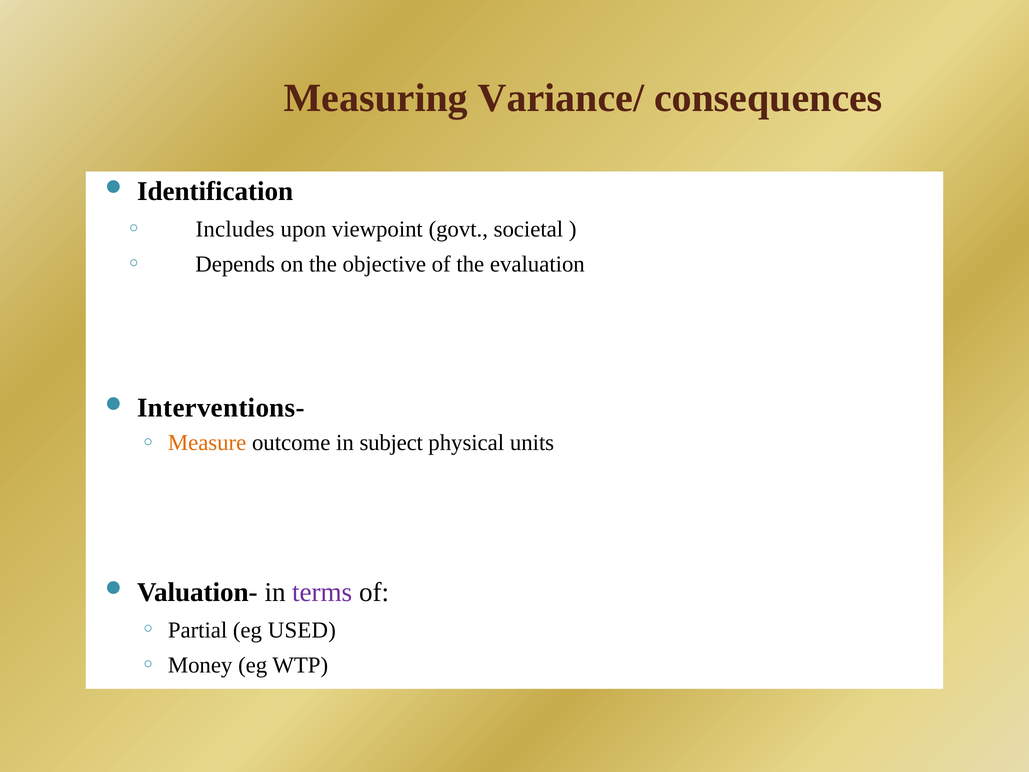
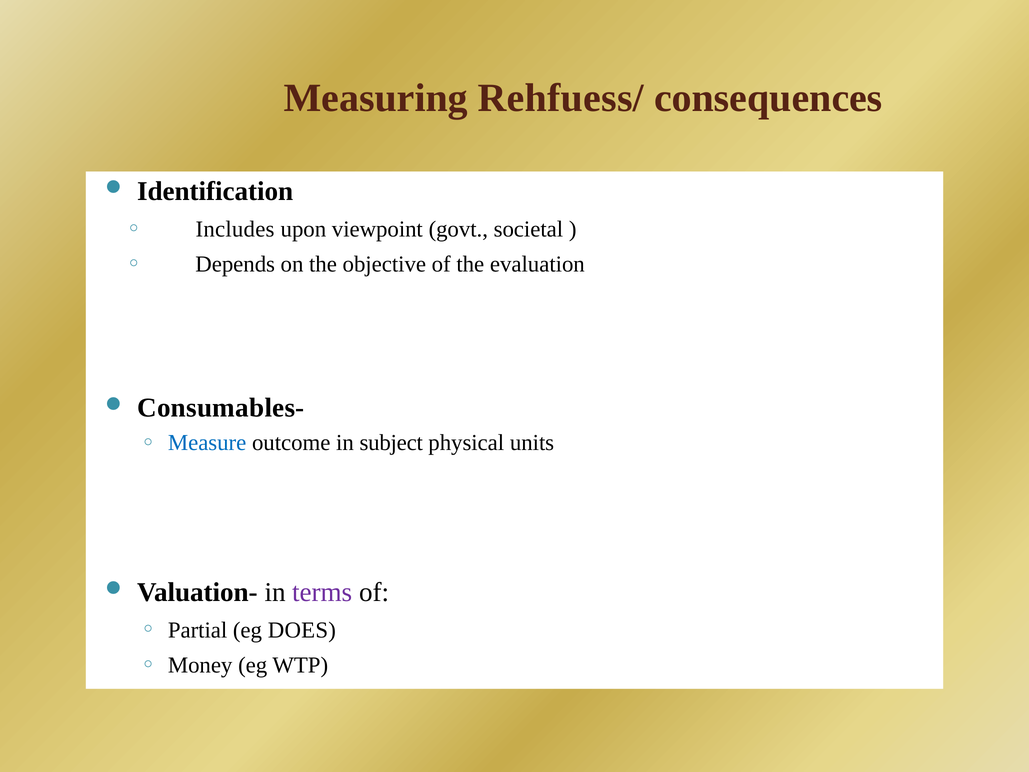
Variance/: Variance/ -> Rehfuess/ (561, 98)
Interventions-: Interventions- -> Consumables- (221, 408)
Measure colour: orange -> blue (207, 443)
USED: USED -> DOES (302, 630)
